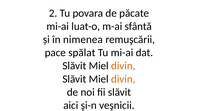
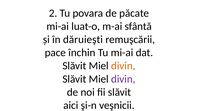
nimenea: nimenea -> dăruieşti (83, 40)
spălat: spălat -> închin (82, 53)
divin colour: orange -> purple (123, 79)
